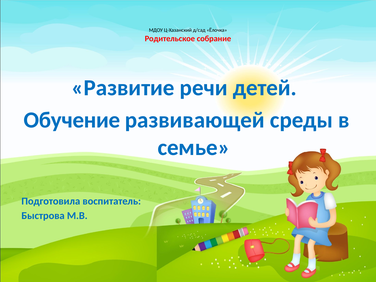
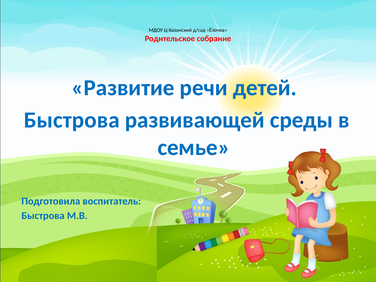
Обучение: Обучение -> Быстрова (72, 120)
